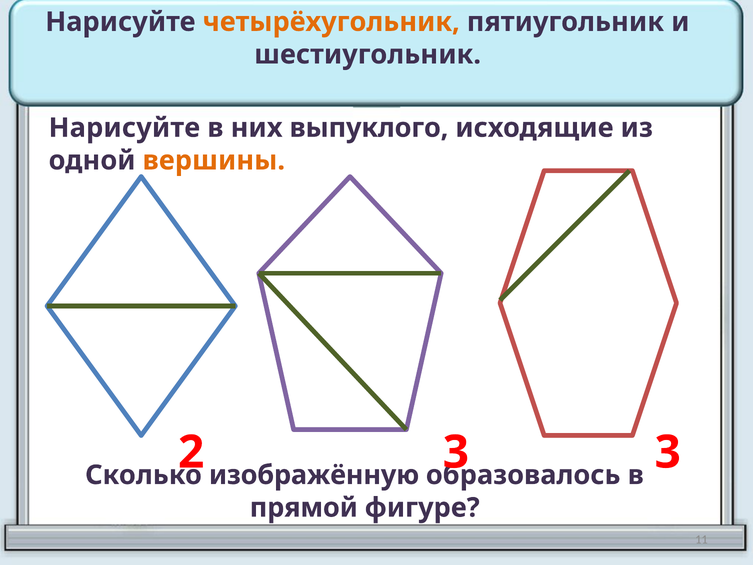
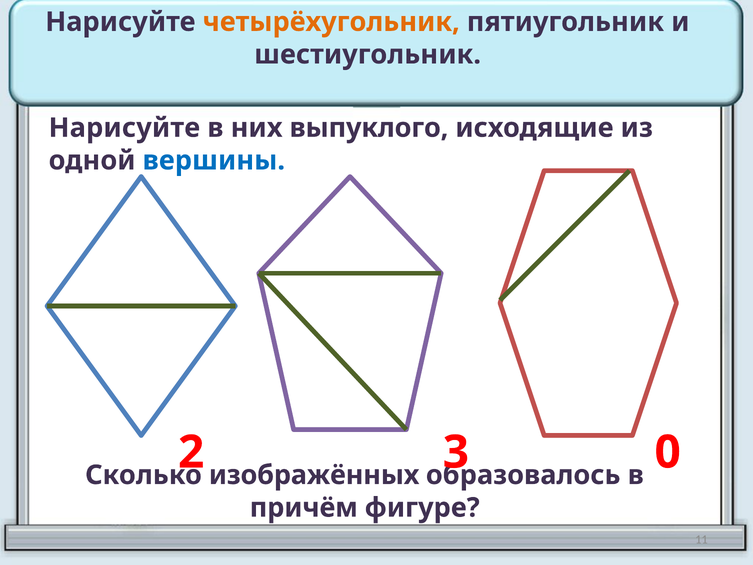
вершины colour: orange -> blue (214, 160)
3: 3 -> 0 (668, 452)
изображённую: изображённую -> изображённых (314, 475)
прямой: прямой -> причём (304, 507)
